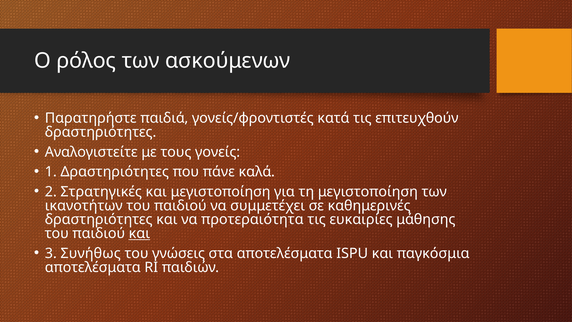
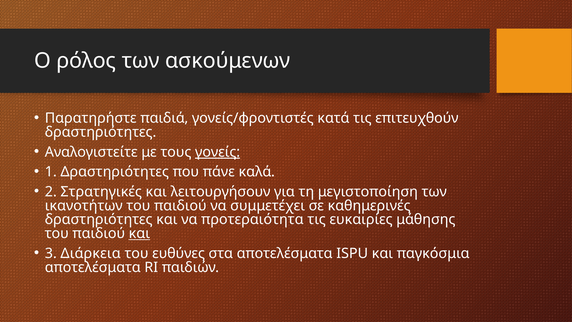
γονείς underline: none -> present (218, 152)
και μεγιστοποίηση: μεγιστοποίηση -> λειτουργήσουν (221, 192)
Συνήθως: Συνήθως -> Διάρκεια (91, 253)
γνώσεις: γνώσεις -> ευθύνες (179, 253)
